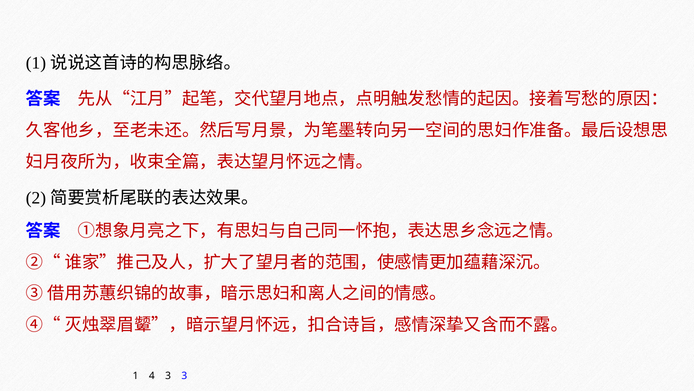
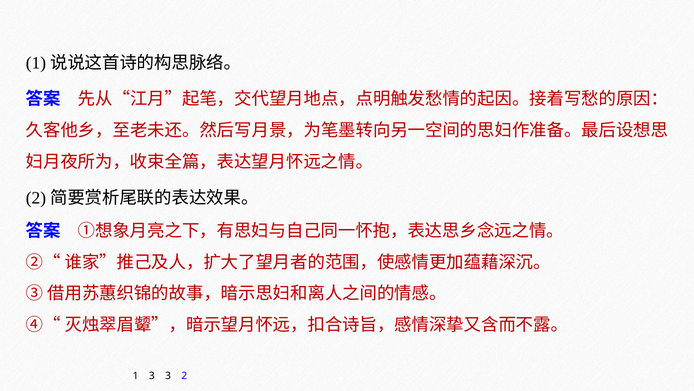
1 4: 4 -> 3 (152, 375)
3 3: 3 -> 2 (184, 375)
